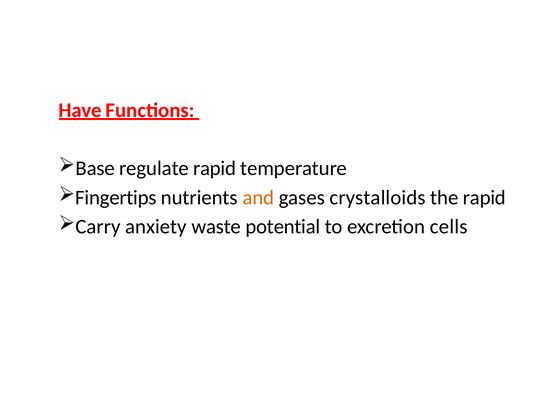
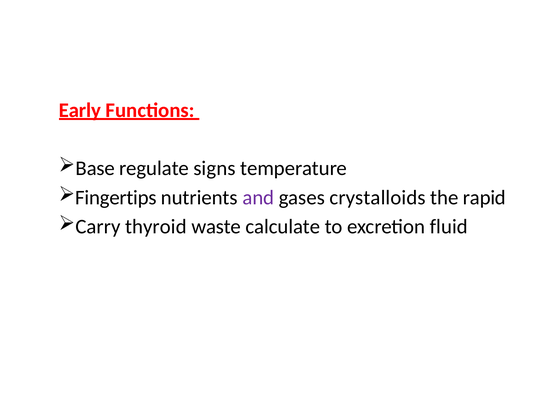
Have: Have -> Early (80, 110)
regulate rapid: rapid -> signs (214, 169)
and colour: orange -> purple (258, 198)
anxiety: anxiety -> thyroid (156, 227)
potential: potential -> calculate (283, 227)
cells: cells -> fluid (449, 227)
